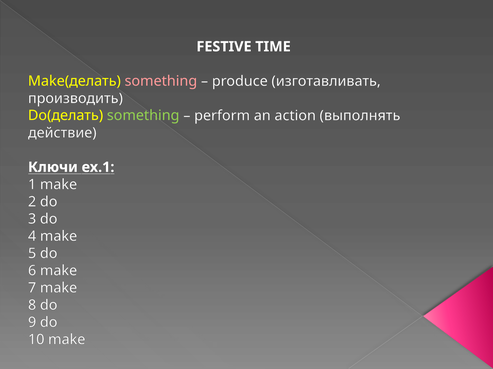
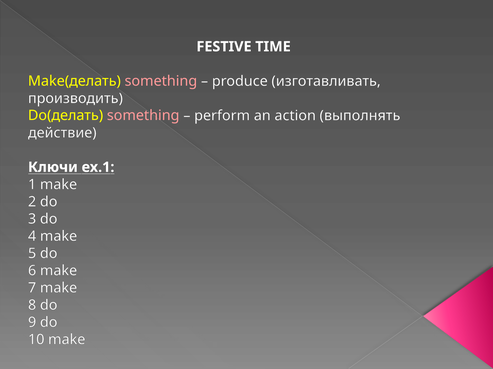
something colour: light green -> pink (143, 116)
